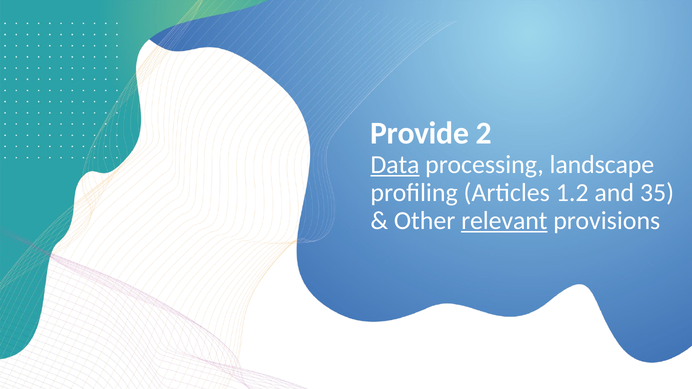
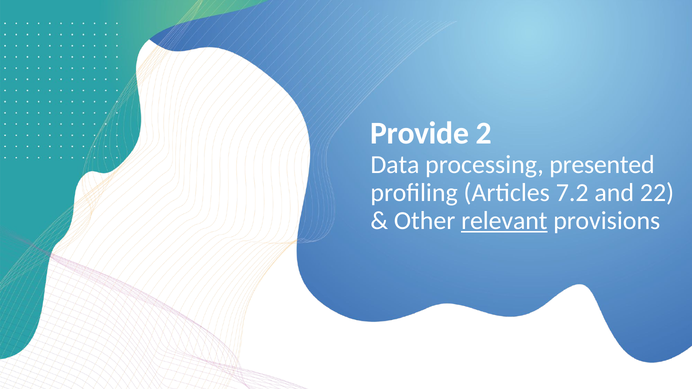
Data underline: present -> none (395, 165)
landscape: landscape -> presented (602, 165)
1.2: 1.2 -> 7.2 (572, 193)
35: 35 -> 22 (657, 193)
